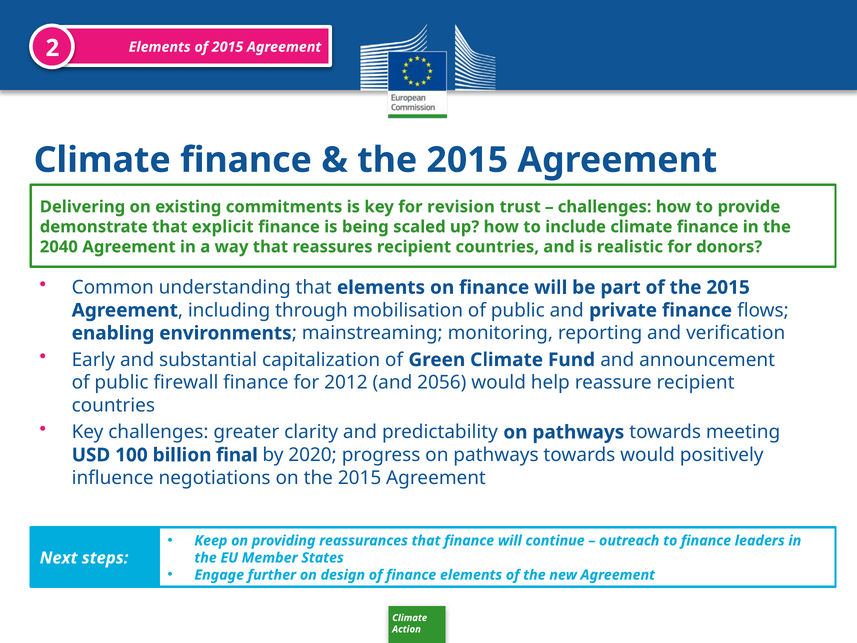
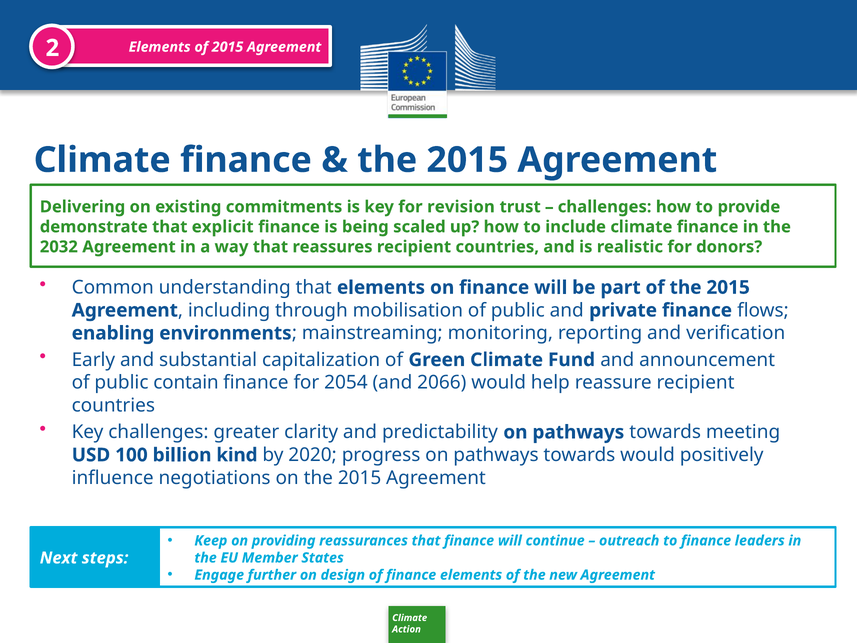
2040: 2040 -> 2032 (59, 247)
firewall: firewall -> contain (186, 383)
2012: 2012 -> 2054 (346, 383)
2056: 2056 -> 2066 (442, 383)
final: final -> kind (237, 455)
